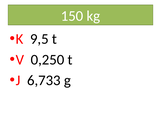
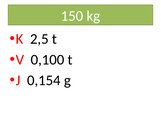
9,5: 9,5 -> 2,5 (39, 39)
0,250: 0,250 -> 0,100 (47, 60)
6,733: 6,733 -> 0,154 (44, 80)
